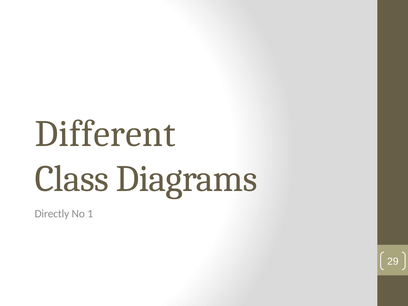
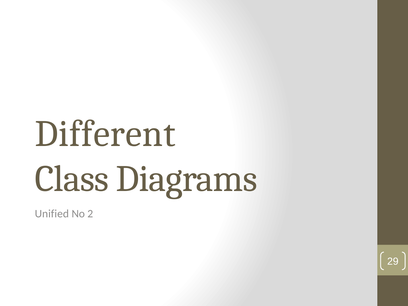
Directly: Directly -> Unified (52, 214)
1: 1 -> 2 (90, 214)
